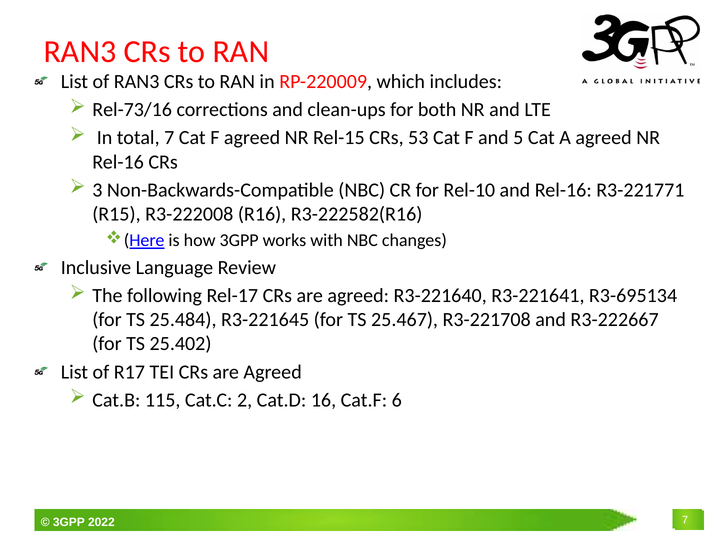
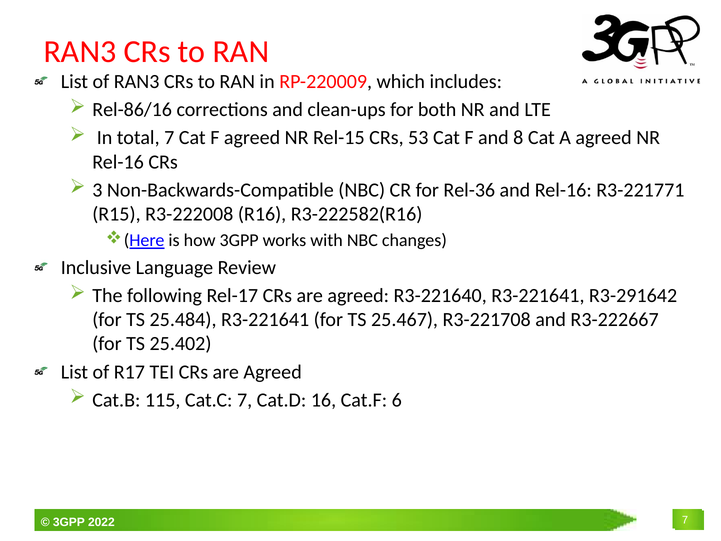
Rel-73/16: Rel-73/16 -> Rel-86/16 (132, 110)
5: 5 -> 8 (518, 138)
Rel-10: Rel-10 -> Rel-36 (469, 190)
R3-695134: R3-695134 -> R3-291642 (633, 296)
25.484 R3-221645: R3-221645 -> R3-221641 (265, 320)
Cat.C 2: 2 -> 7 (245, 400)
